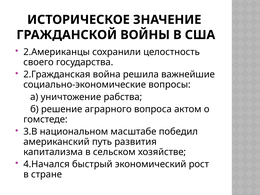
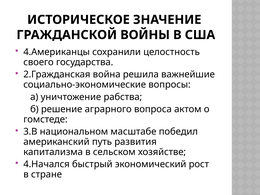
2.Американцы: 2.Американцы -> 4.Американцы (57, 52)
